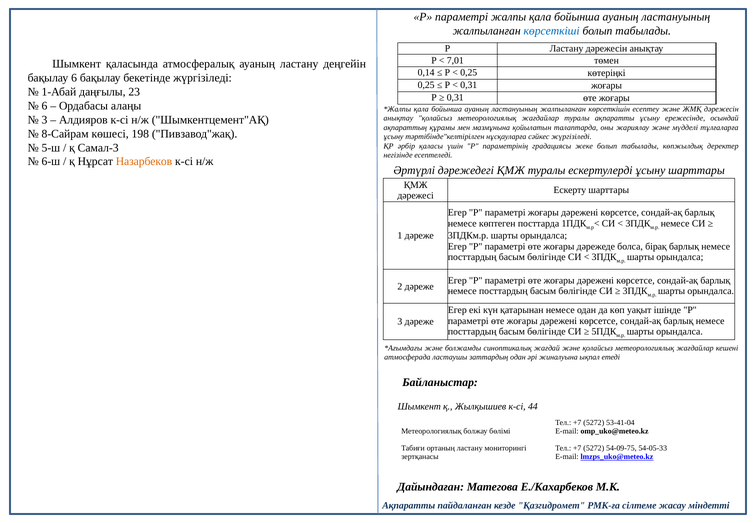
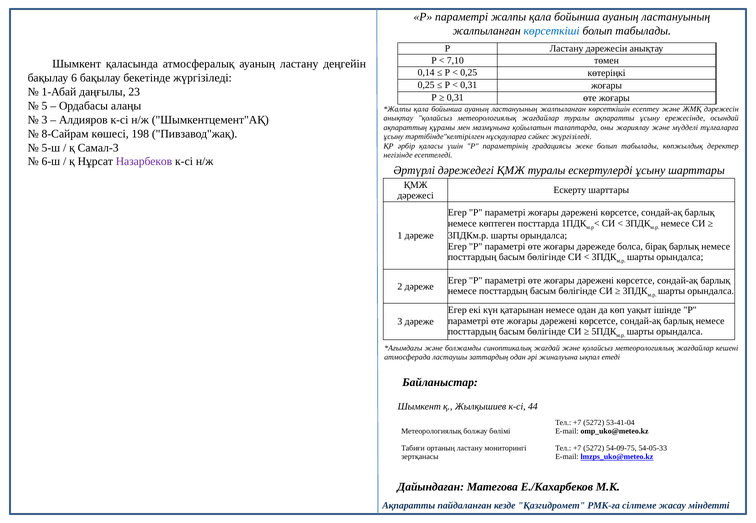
7,01: 7,01 -> 7,10 (455, 60)
6: 6 -> 5 (45, 106)
Назарбеков colour: orange -> purple (144, 162)
